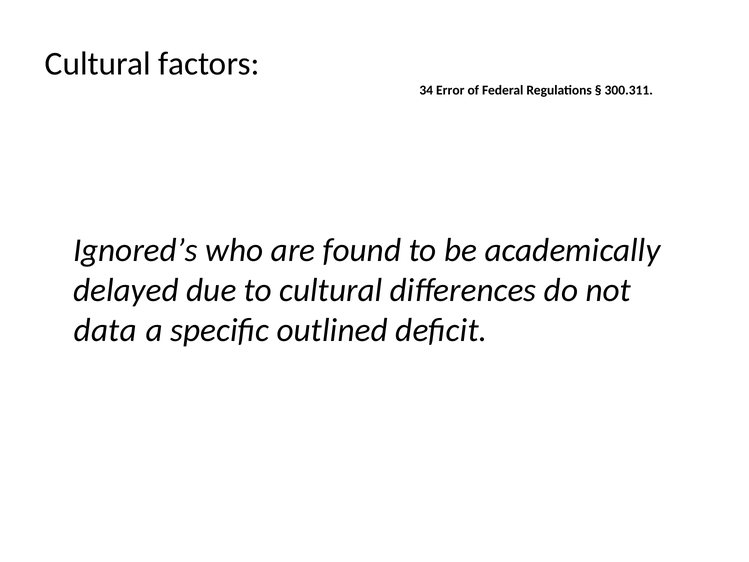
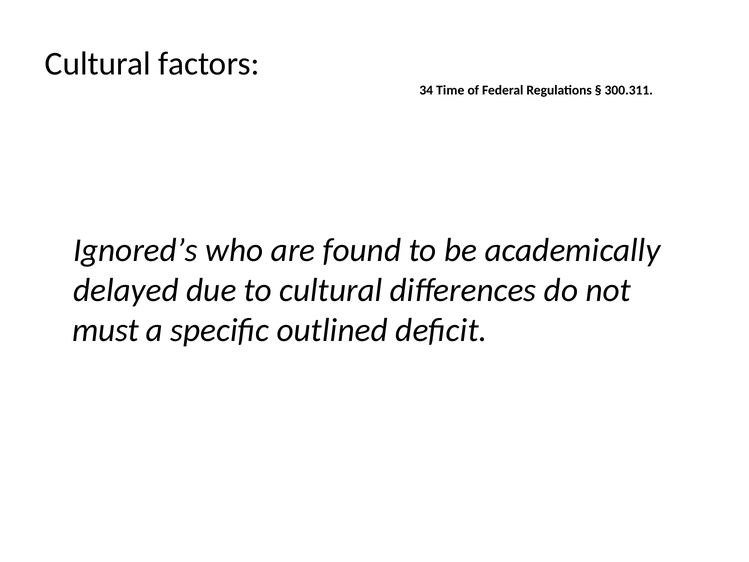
Error: Error -> Time (450, 90)
data: data -> must (106, 330)
